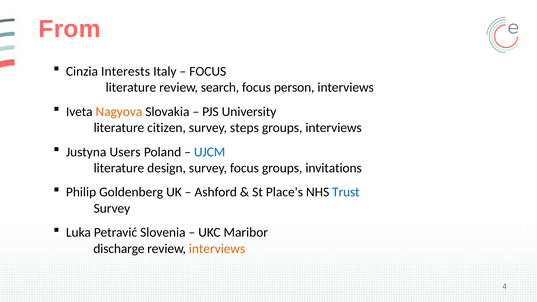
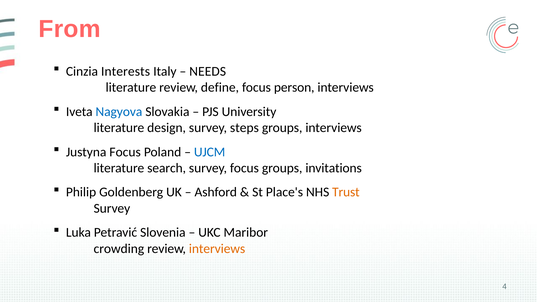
FOCUS: FOCUS -> NEEDS (208, 71)
search: search -> define (220, 88)
Nagyova colour: orange -> blue (119, 112)
citizen: citizen -> design (167, 128)
Justyna Users: Users -> Focus (125, 152)
design: design -> search (167, 168)
Trust colour: blue -> orange (346, 192)
discharge: discharge -> crowding (119, 249)
